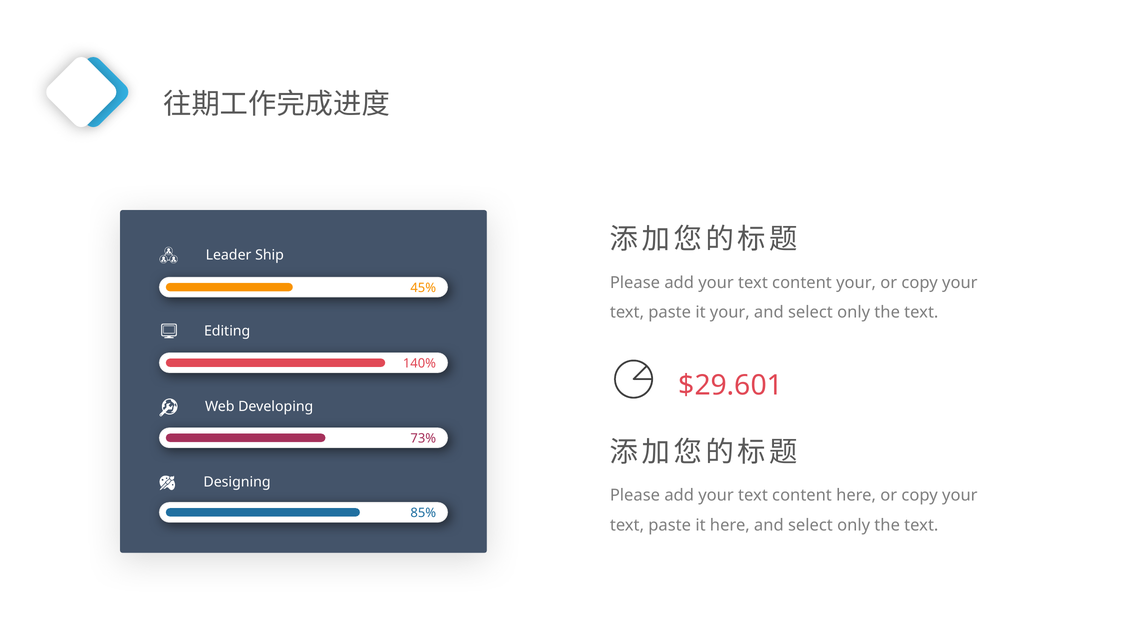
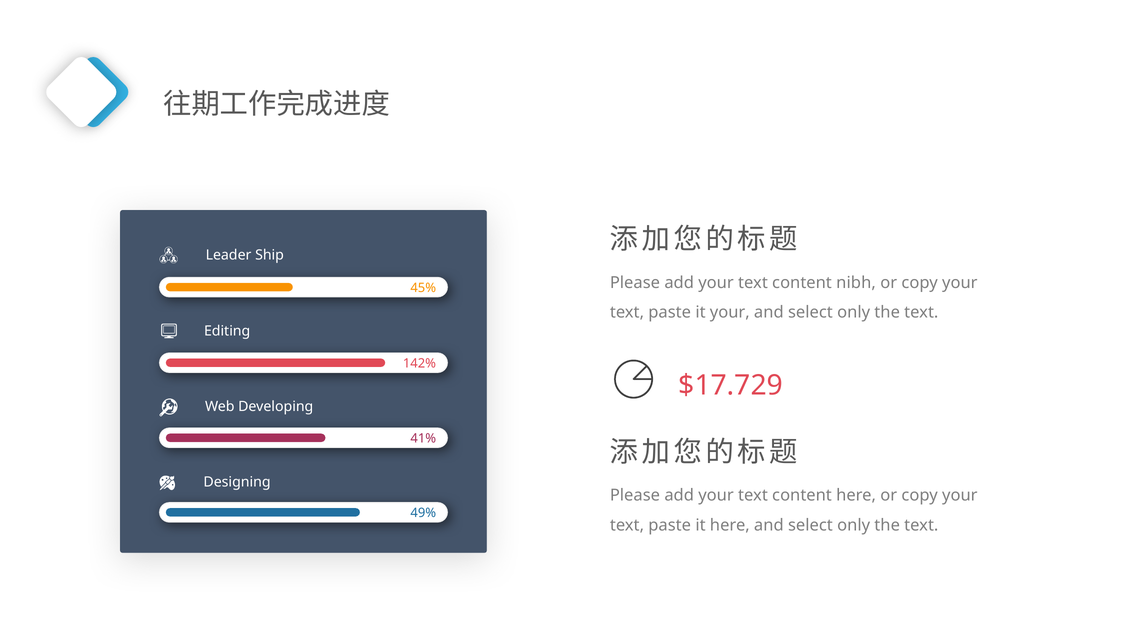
content your: your -> nibh (856, 283)
140%: 140% -> 142% (419, 364)
$29.601: $29.601 -> $17.729 (731, 386)
73%: 73% -> 41% (423, 439)
85%: 85% -> 49% (423, 513)
